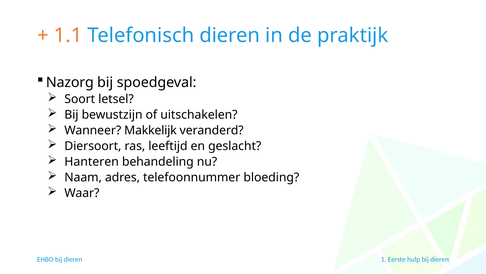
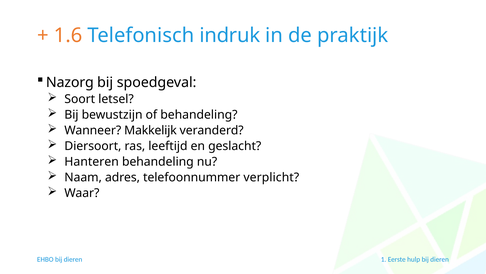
1.1: 1.1 -> 1.6 (68, 35)
Telefonisch dieren: dieren -> indruk (230, 35)
of uitschakelen: uitschakelen -> behandeling (199, 115)
bloeding: bloeding -> verplicht (271, 177)
